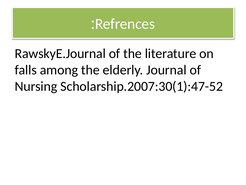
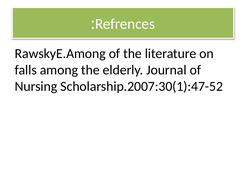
RawskyE.Journal: RawskyE.Journal -> RawskyE.Among (60, 53)
